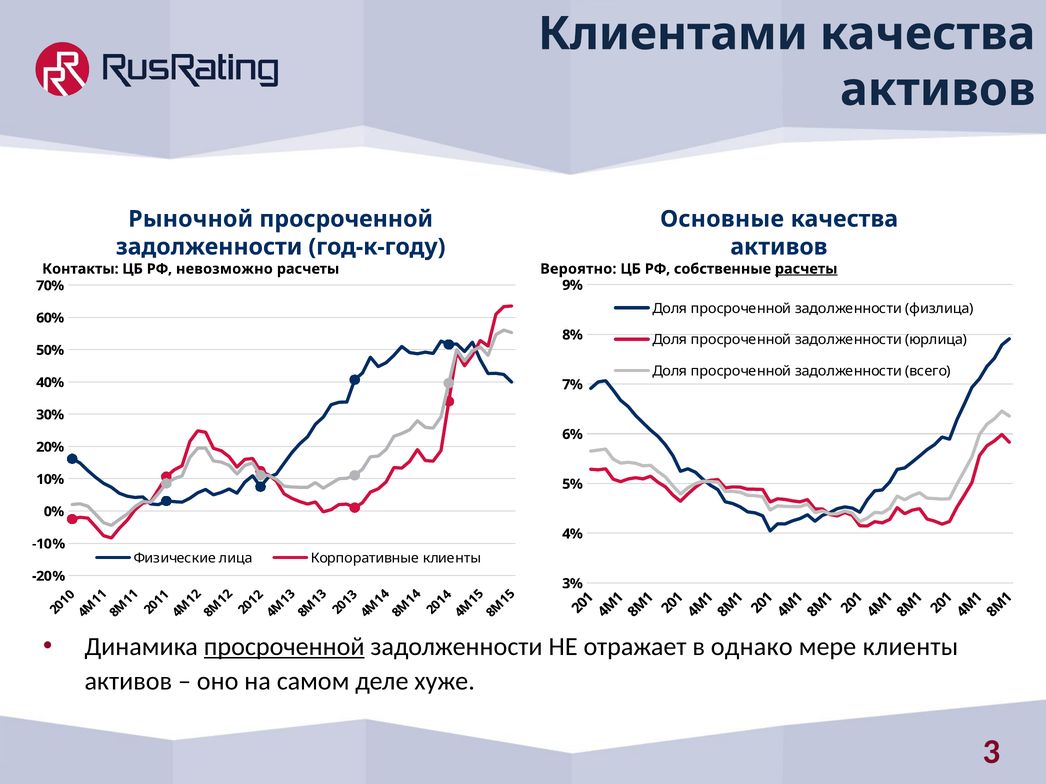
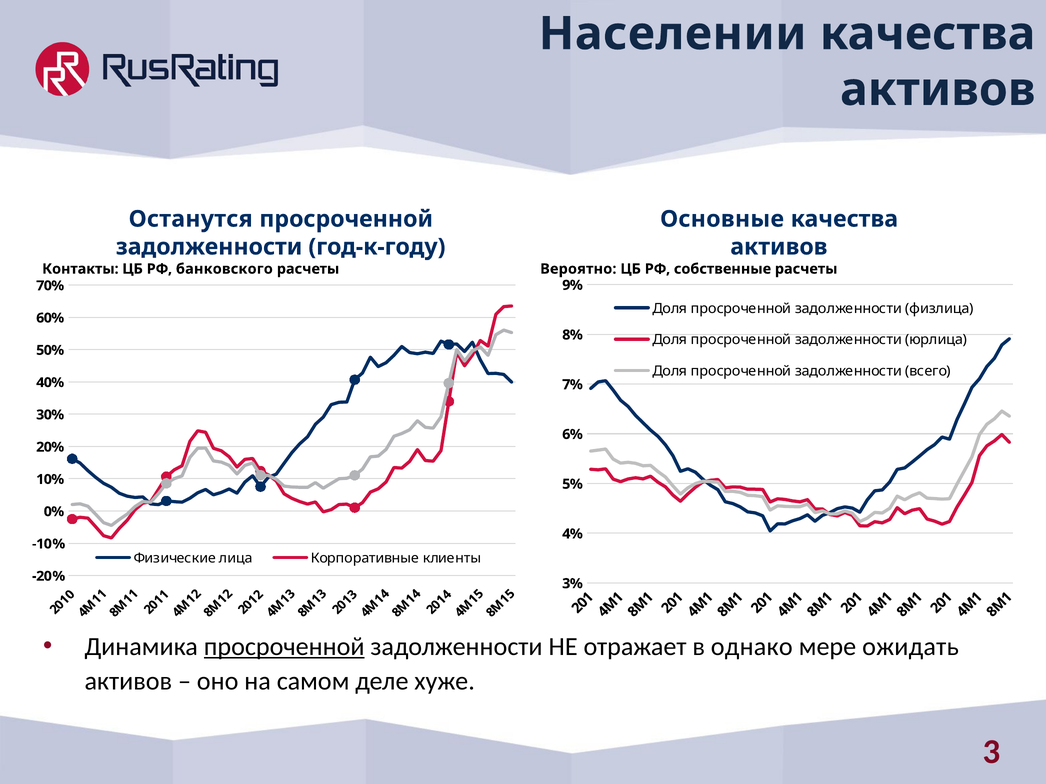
Клиентами: Клиентами -> Населении (673, 34)
Рыночной: Рыночной -> Останутся (191, 219)
невозможно: невозможно -> банковского (224, 269)
расчеты underline: present -> none (806, 269)
мере клиенты: клиенты -> ожидать (910, 647)
